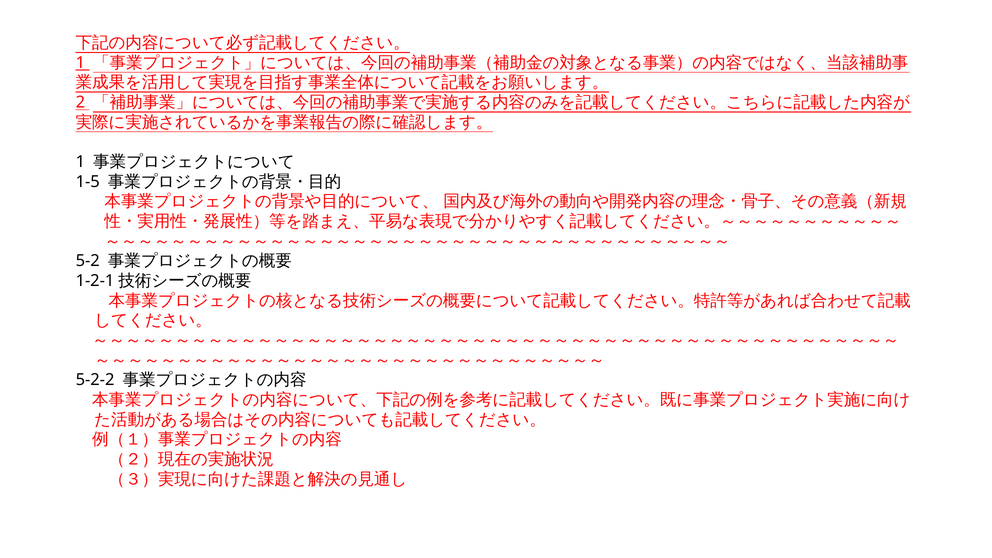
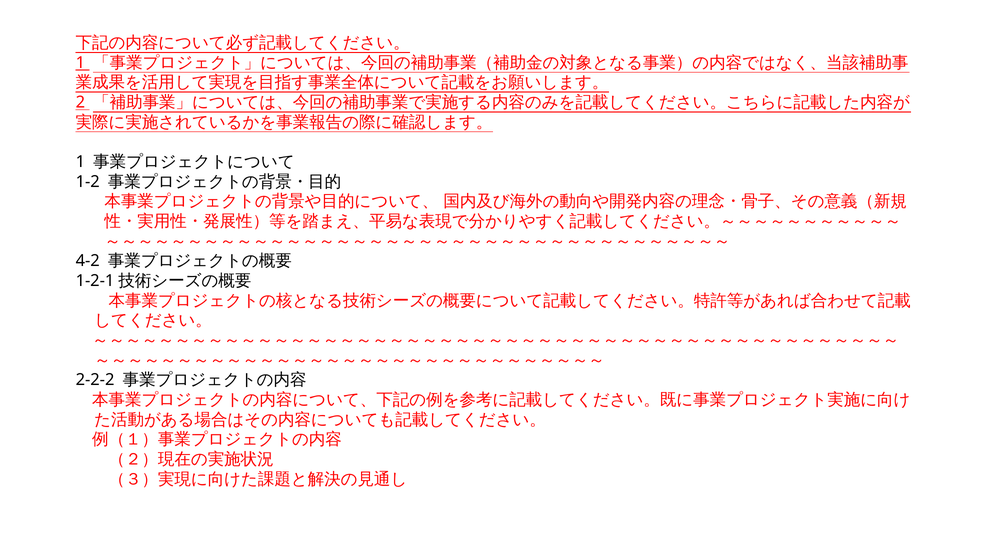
1-5: 1-5 -> 1-2 (88, 182)
5-2: 5-2 -> 4-2 (88, 261)
5-2-2: 5-2-2 -> 2-2-2 (95, 380)
